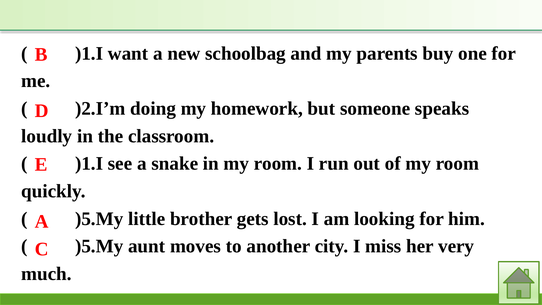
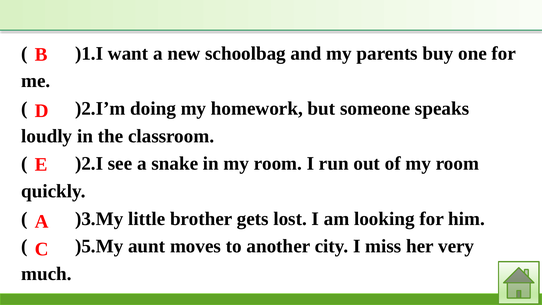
)1.I: )1.I -> )2.I (89, 163)
)5.My: )5.My -> )3.My (99, 219)
